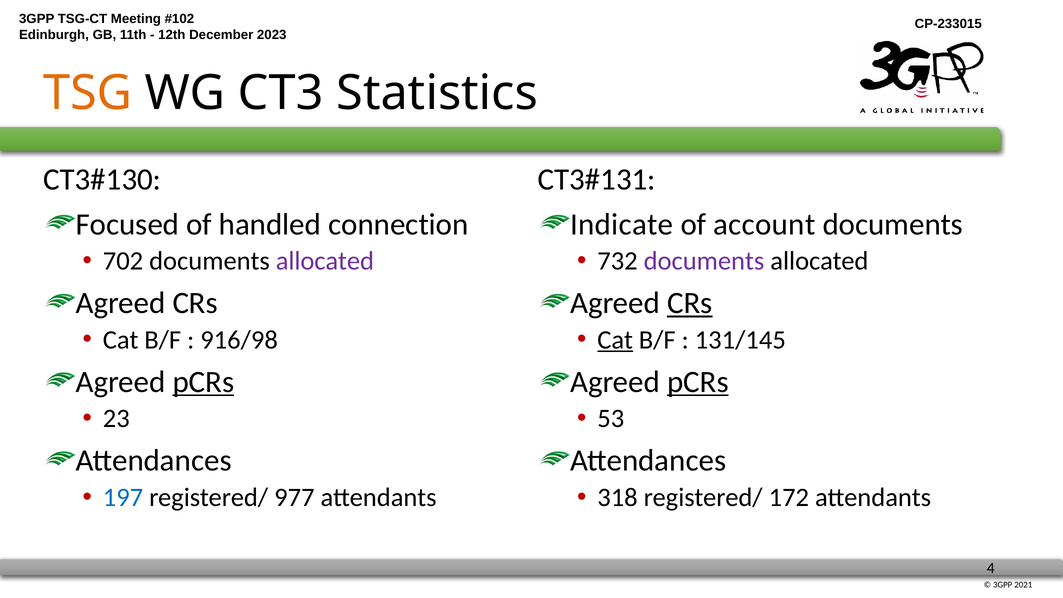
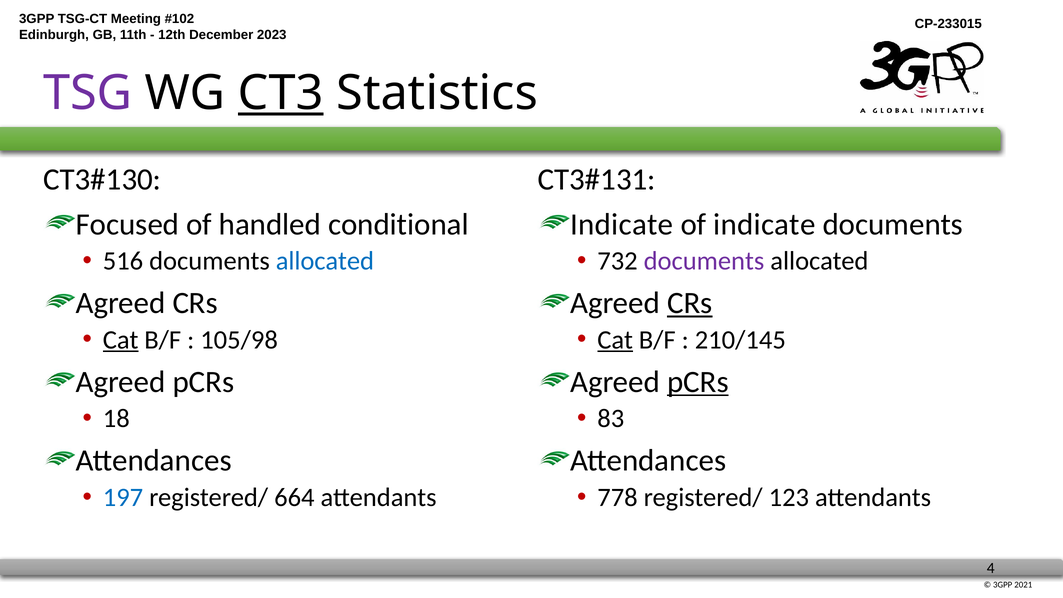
TSG colour: orange -> purple (88, 93)
CT3 underline: none -> present (281, 93)
connection: connection -> conditional (398, 224)
of account: account -> indicate (764, 224)
702: 702 -> 516 (123, 261)
allocated colour: purple -> blue (325, 261)
Cat underline: none -> present (121, 340)
916/98: 916/98 -> 105/98 (239, 340)
131/145: 131/145 -> 210/145 (740, 340)
pCRs underline: present -> none (203, 382)
23: 23 -> 18 (116, 419)
53: 53 -> 83 (611, 419)
977: 977 -> 664 (294, 497)
318: 318 -> 778 (617, 497)
172: 172 -> 123 (789, 497)
